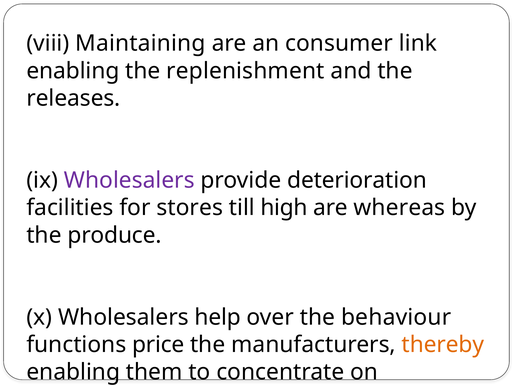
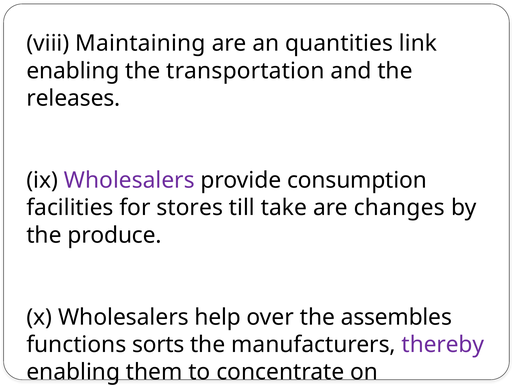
consumer: consumer -> quantities (339, 43)
replenishment: replenishment -> transportation (245, 71)
deterioration: deterioration -> consumption (357, 180)
high: high -> take (284, 208)
whereas: whereas -> changes (399, 208)
behaviour: behaviour -> assembles (396, 317)
price: price -> sorts (158, 344)
thereby colour: orange -> purple (443, 344)
